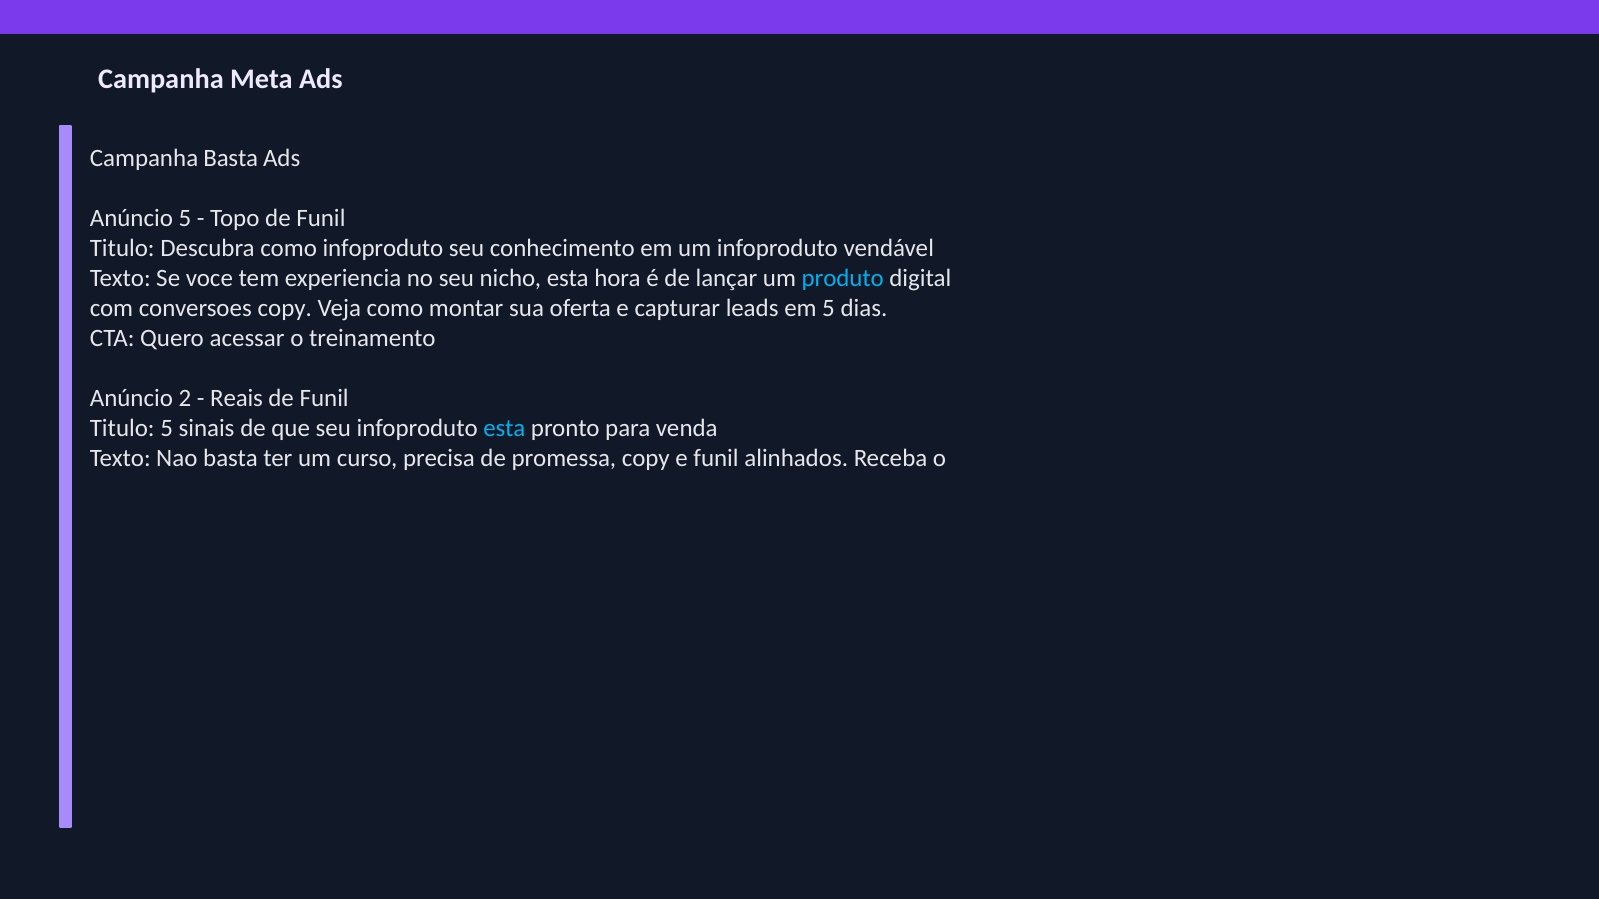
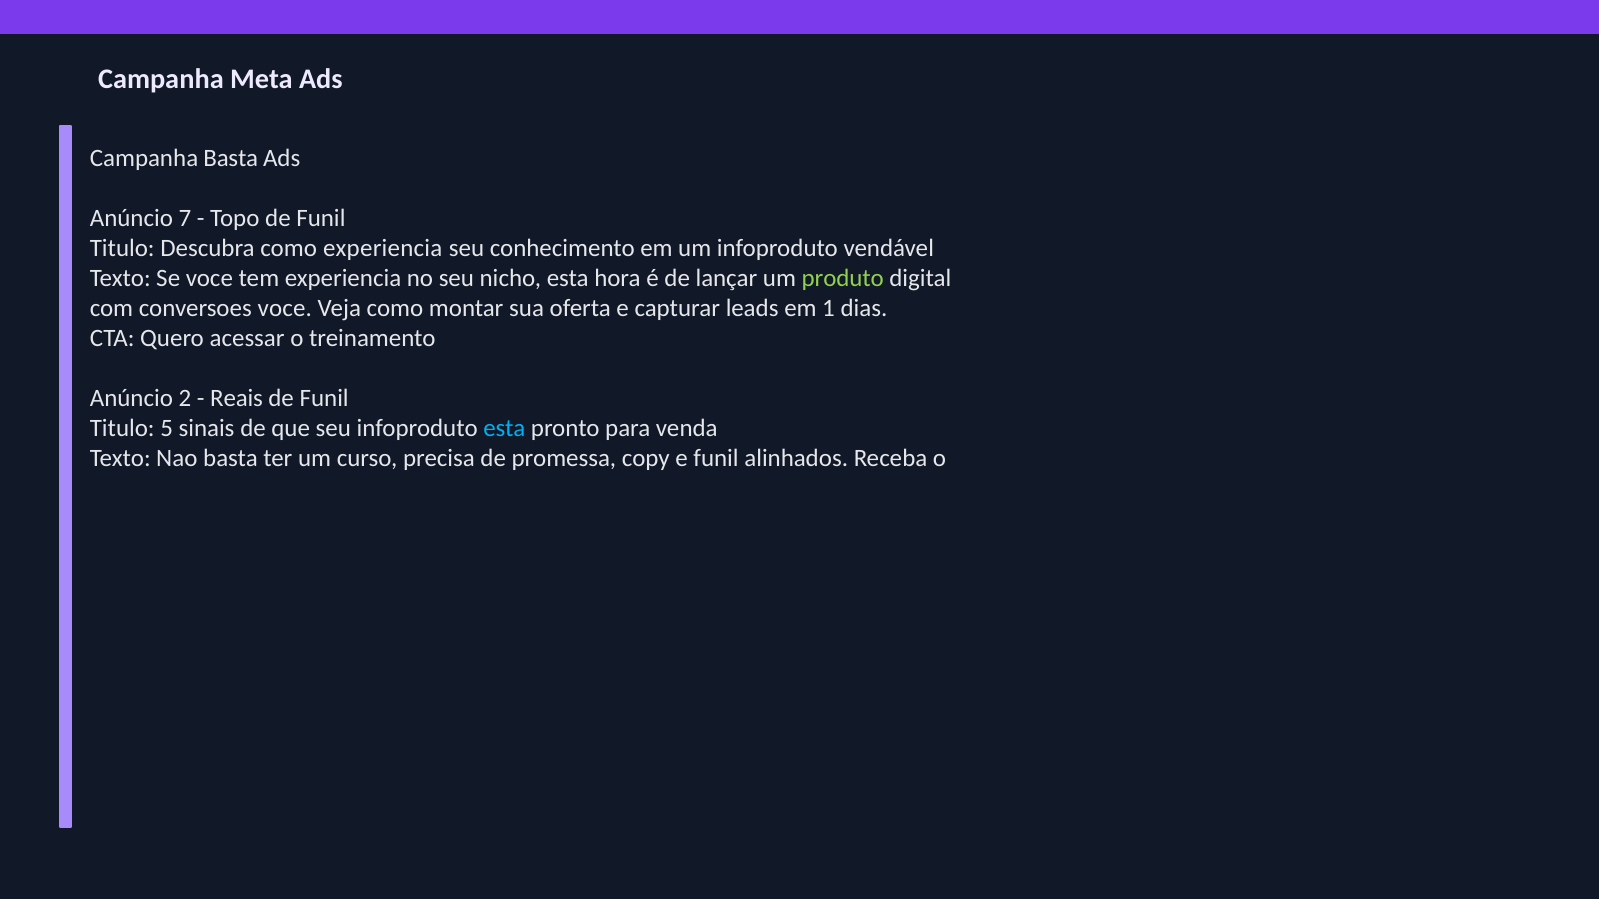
Anúncio 5: 5 -> 7 (185, 218)
como infoproduto: infoproduto -> experiencia (383, 248)
produto colour: light blue -> light green (843, 278)
conversoes copy: copy -> voce (285, 308)
em 5: 5 -> 1 (829, 308)
